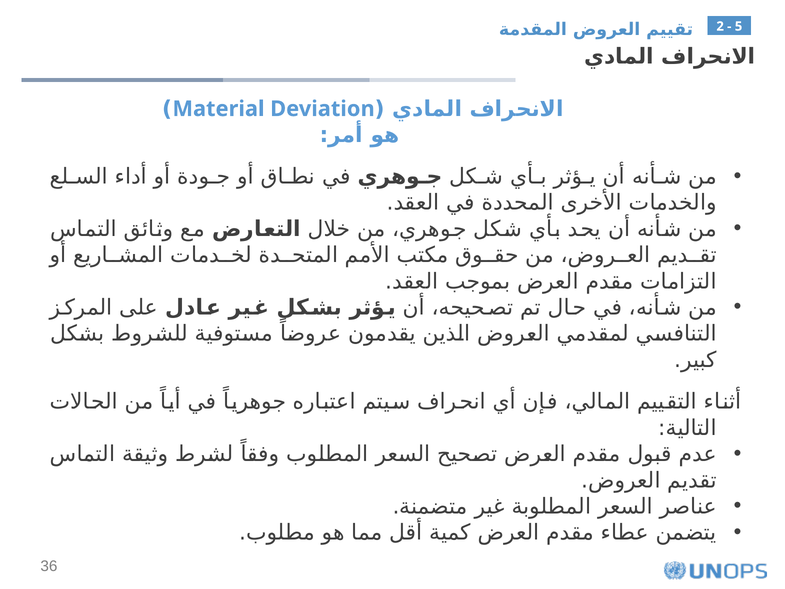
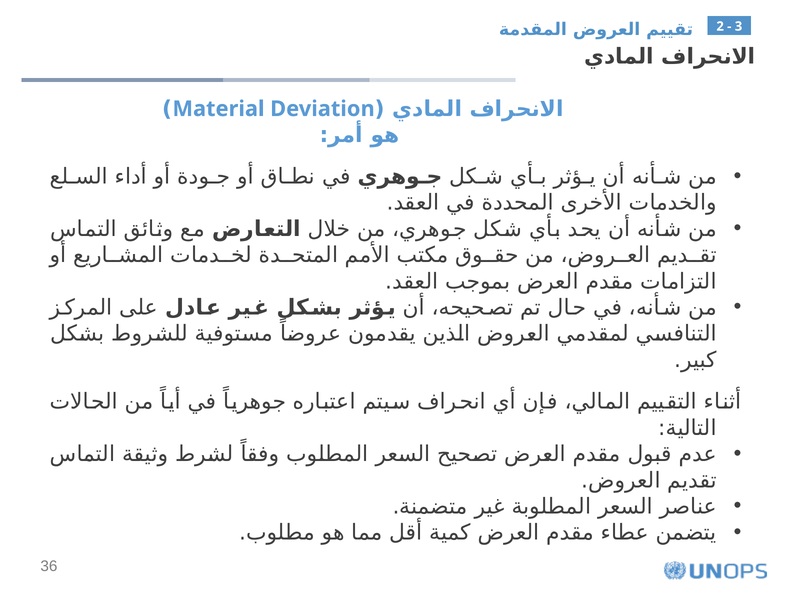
5: 5 -> 3 (739, 26)
